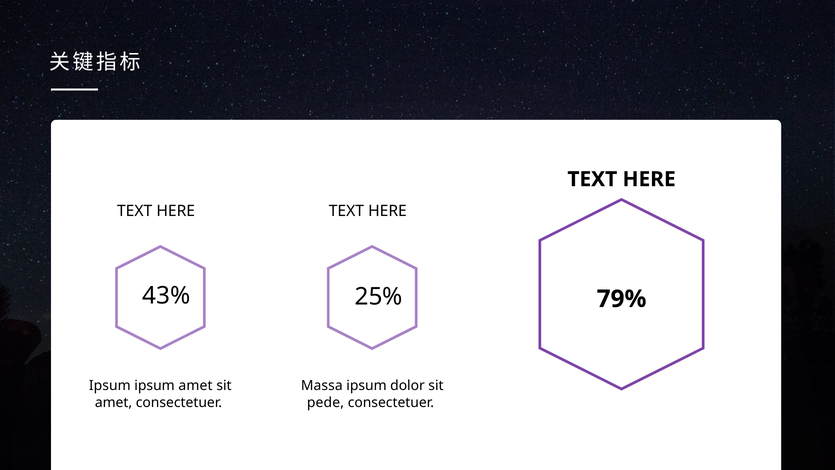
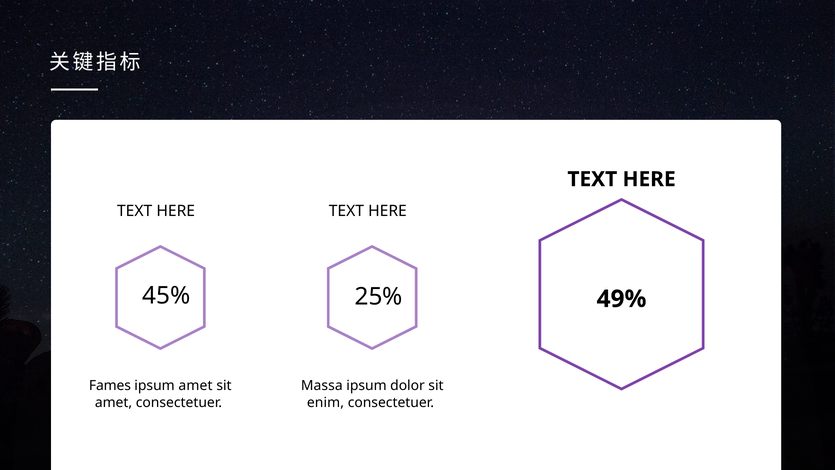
43%: 43% -> 45% (166, 295)
79%: 79% -> 49% (622, 299)
Ipsum: Ipsum -> Fames (110, 386)
pede: pede -> enim (325, 402)
